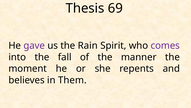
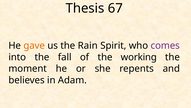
69: 69 -> 67 (115, 8)
gave colour: purple -> orange (34, 45)
manner: manner -> working (139, 57)
Them: Them -> Adam (72, 80)
